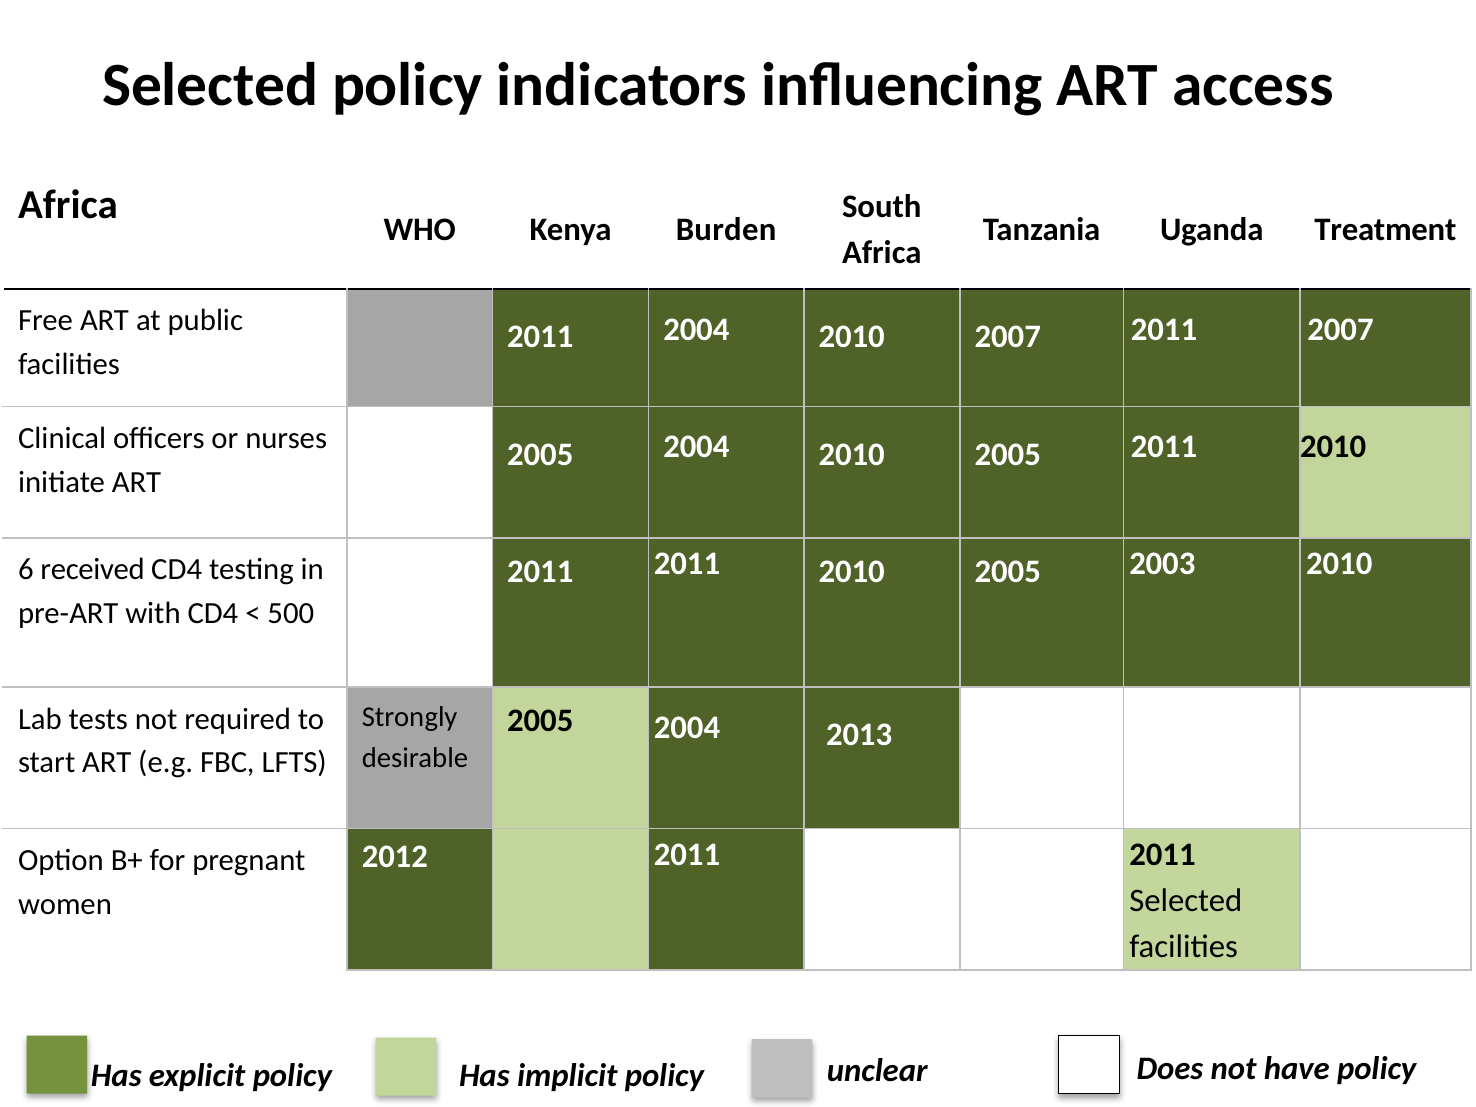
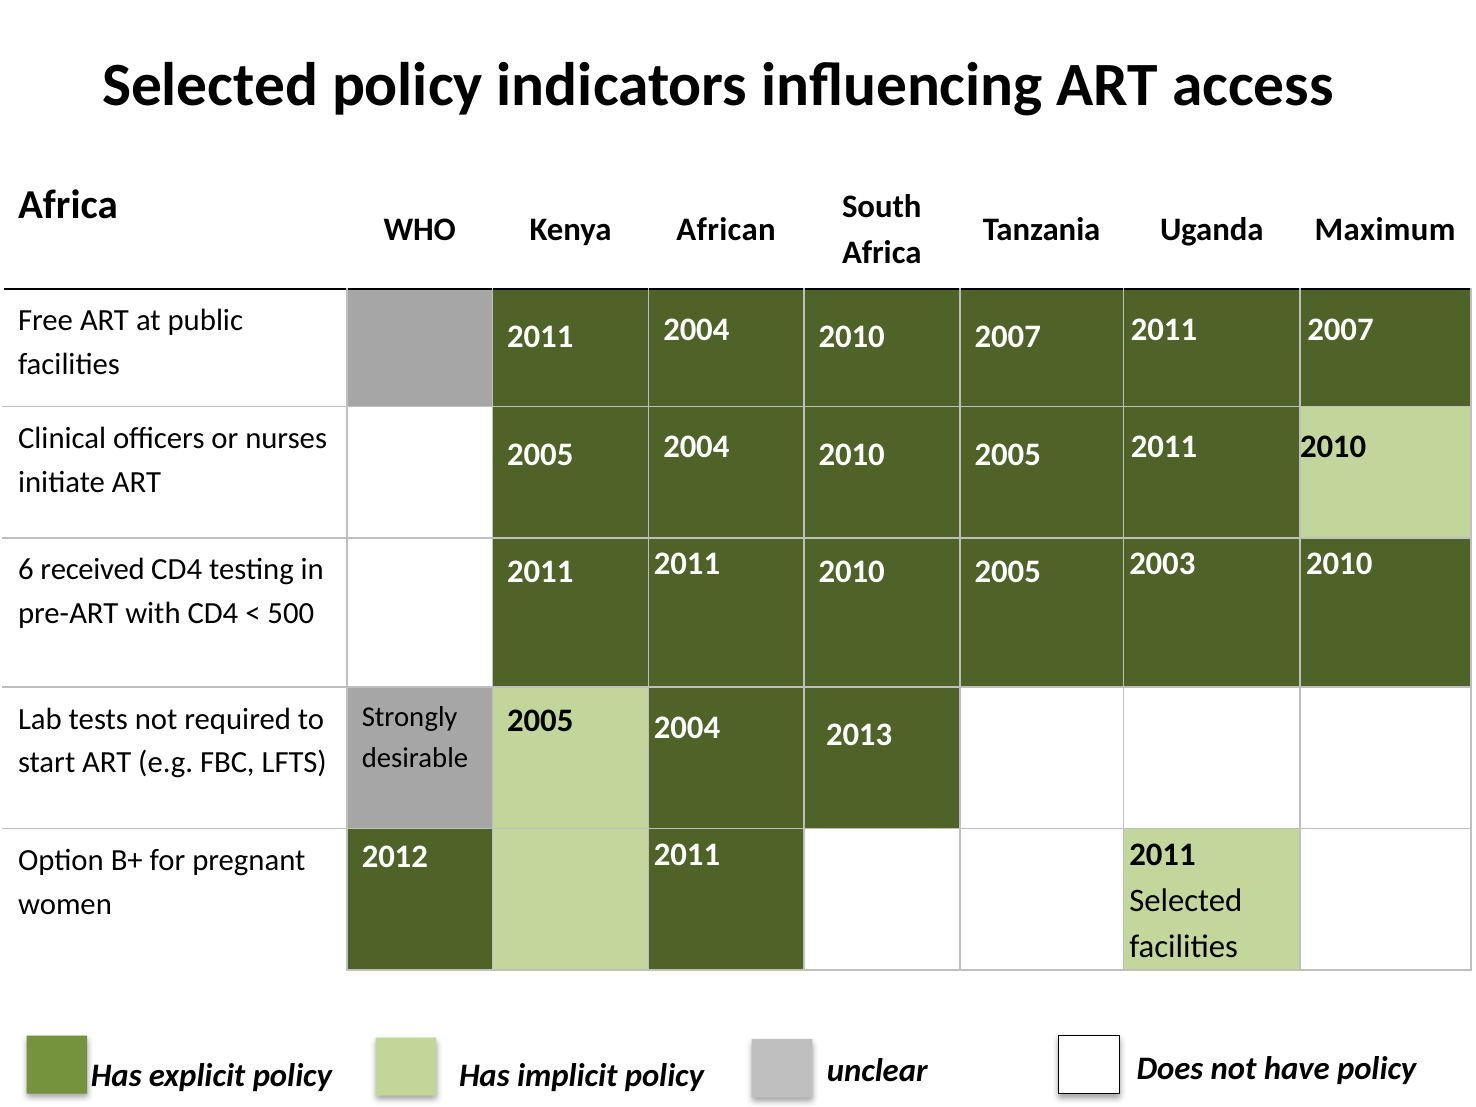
Burden: Burden -> African (726, 230)
Treatment: Treatment -> Maximum (1385, 230)
